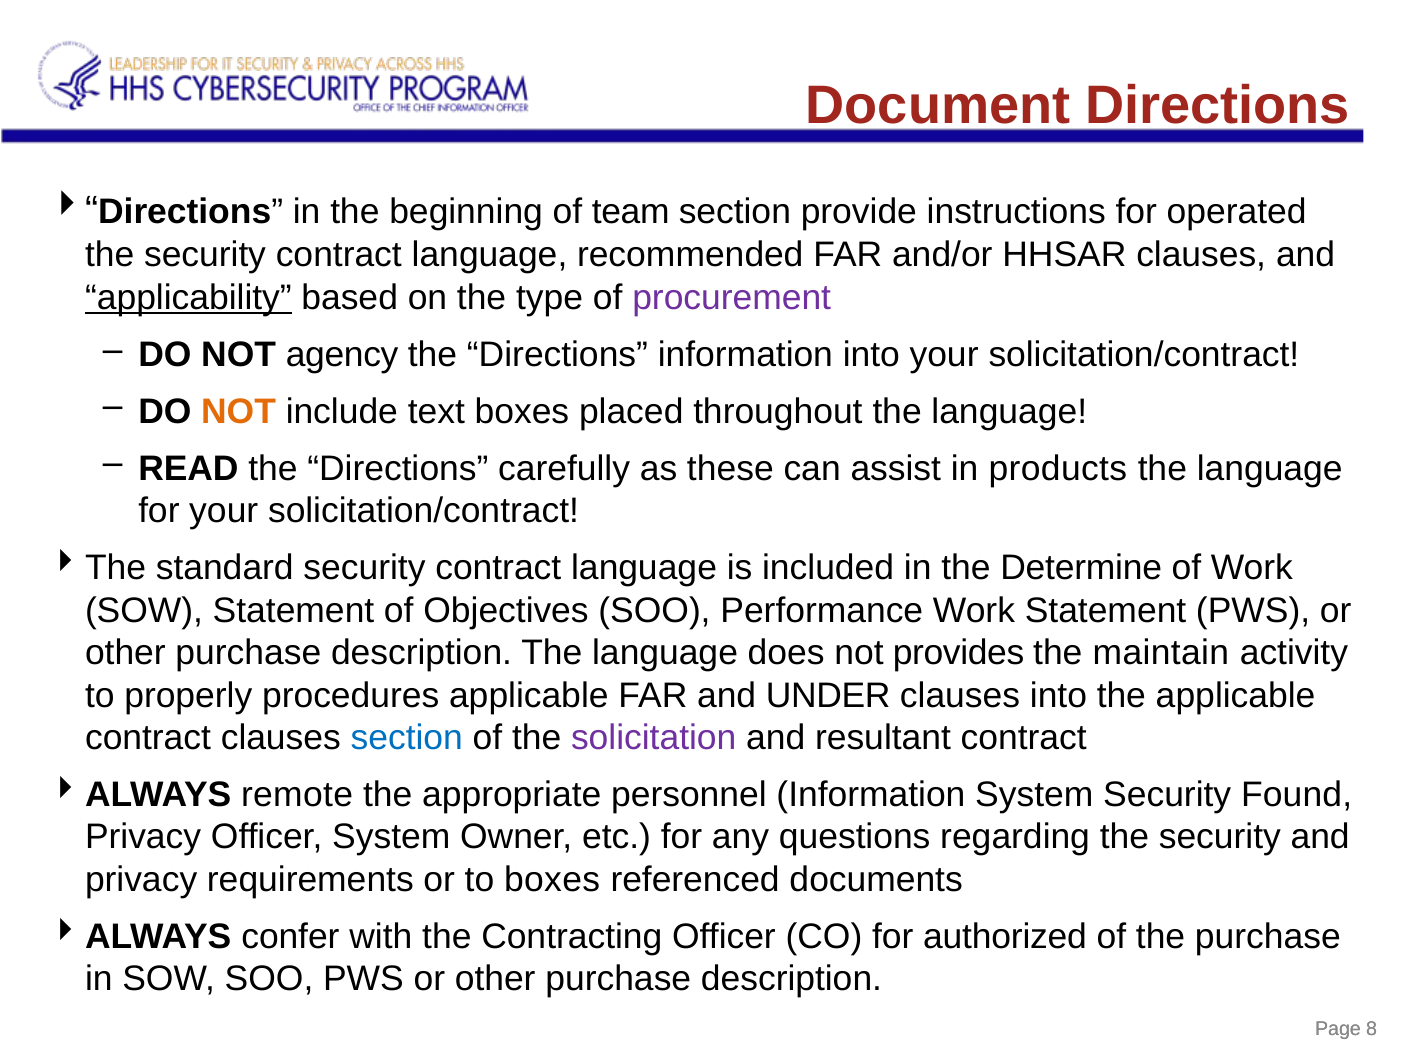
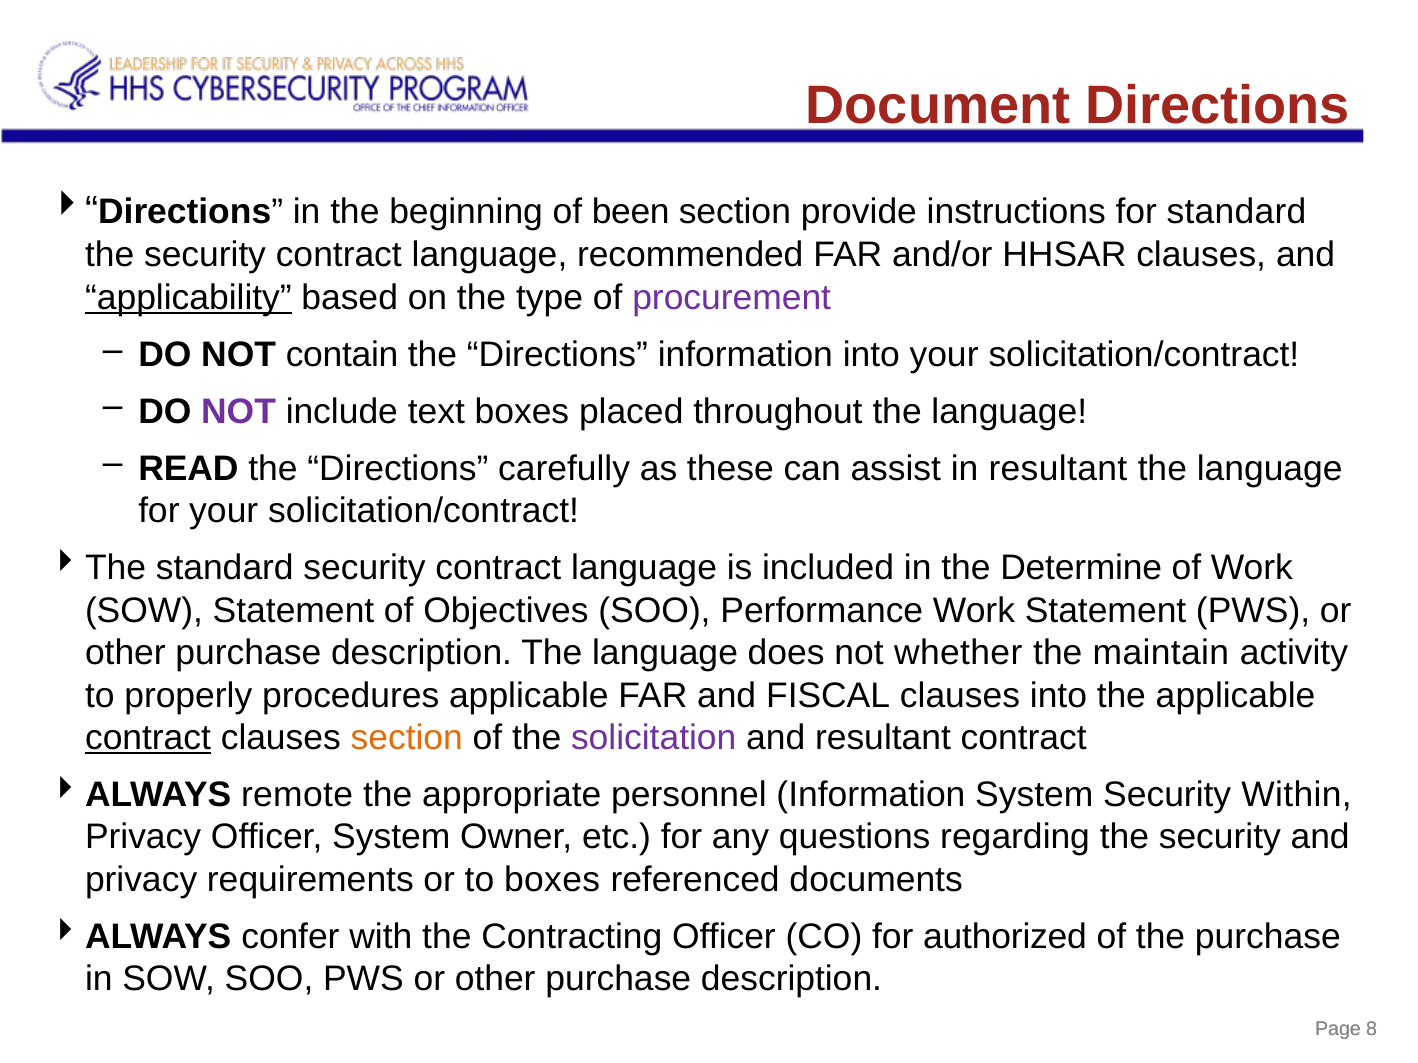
team: team -> been (631, 212)
for operated: operated -> standard (1236, 212)
agency: agency -> contain (342, 355)
NOT colour: orange -> purple (238, 412)
in products: products -> resultant (1058, 469)
provides: provides -> whether (958, 653)
UNDER: UNDER -> FISCAL (828, 696)
contract underline: none -> present (148, 738)
section colour: blue -> orange (407, 738)
Found: Found -> Within (1297, 795)
